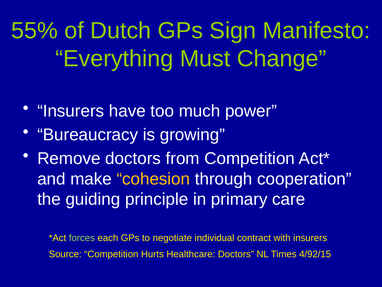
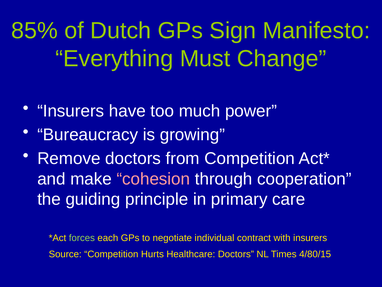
55%: 55% -> 85% (34, 31)
cohesion colour: yellow -> pink (153, 179)
4/92/15: 4/92/15 -> 4/80/15 (315, 254)
